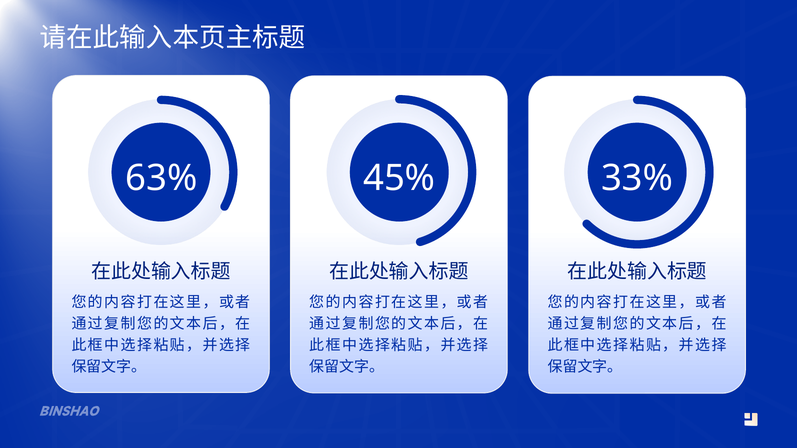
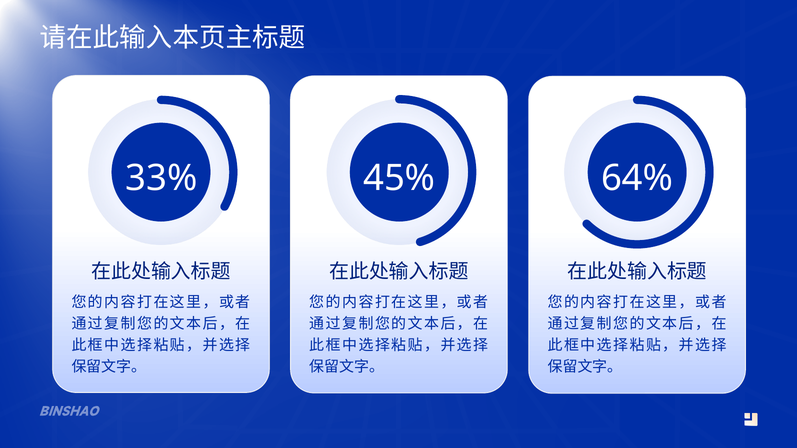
63%: 63% -> 33% (161, 178)
33%: 33% -> 64% (637, 178)
